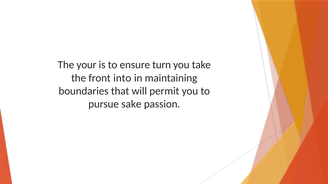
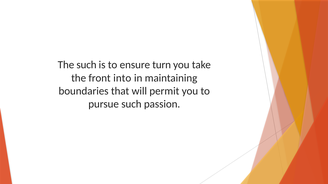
The your: your -> such (87, 65)
pursue sake: sake -> such (131, 104)
